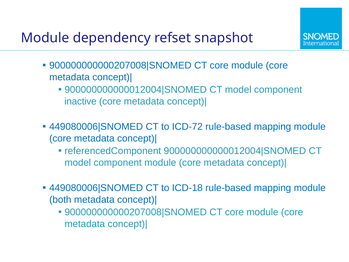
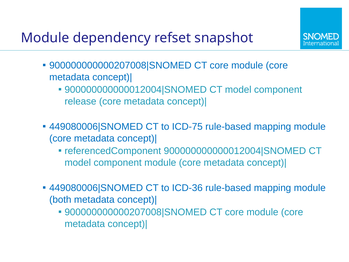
inactive: inactive -> release (80, 101)
ICD-72: ICD-72 -> ICD-75 (187, 127)
ICD-18: ICD-18 -> ICD-36 (187, 188)
